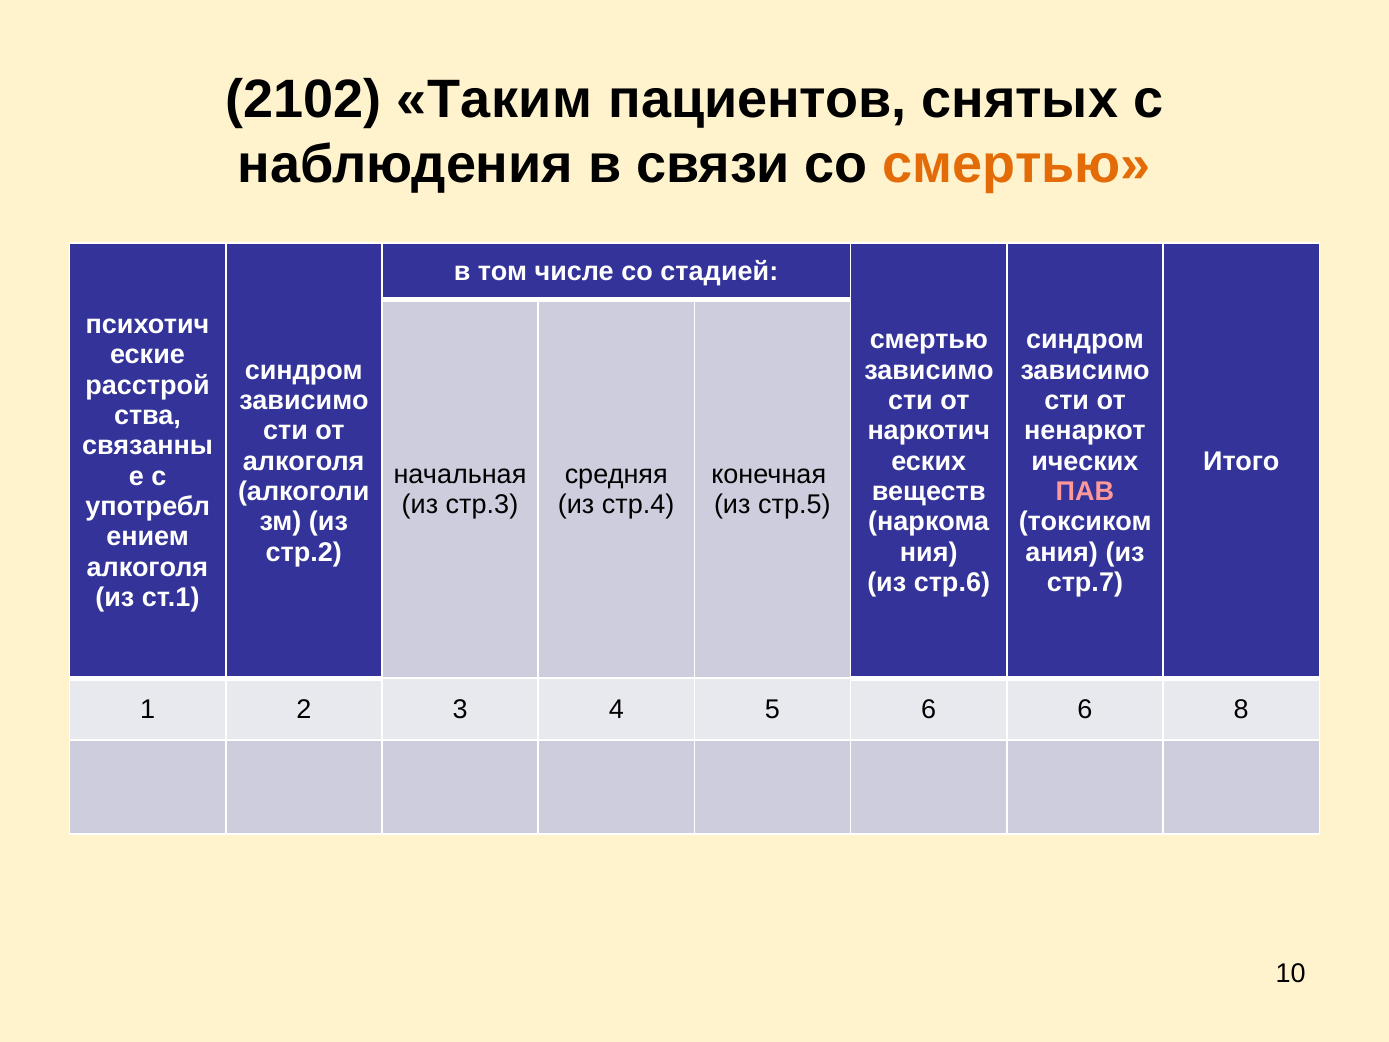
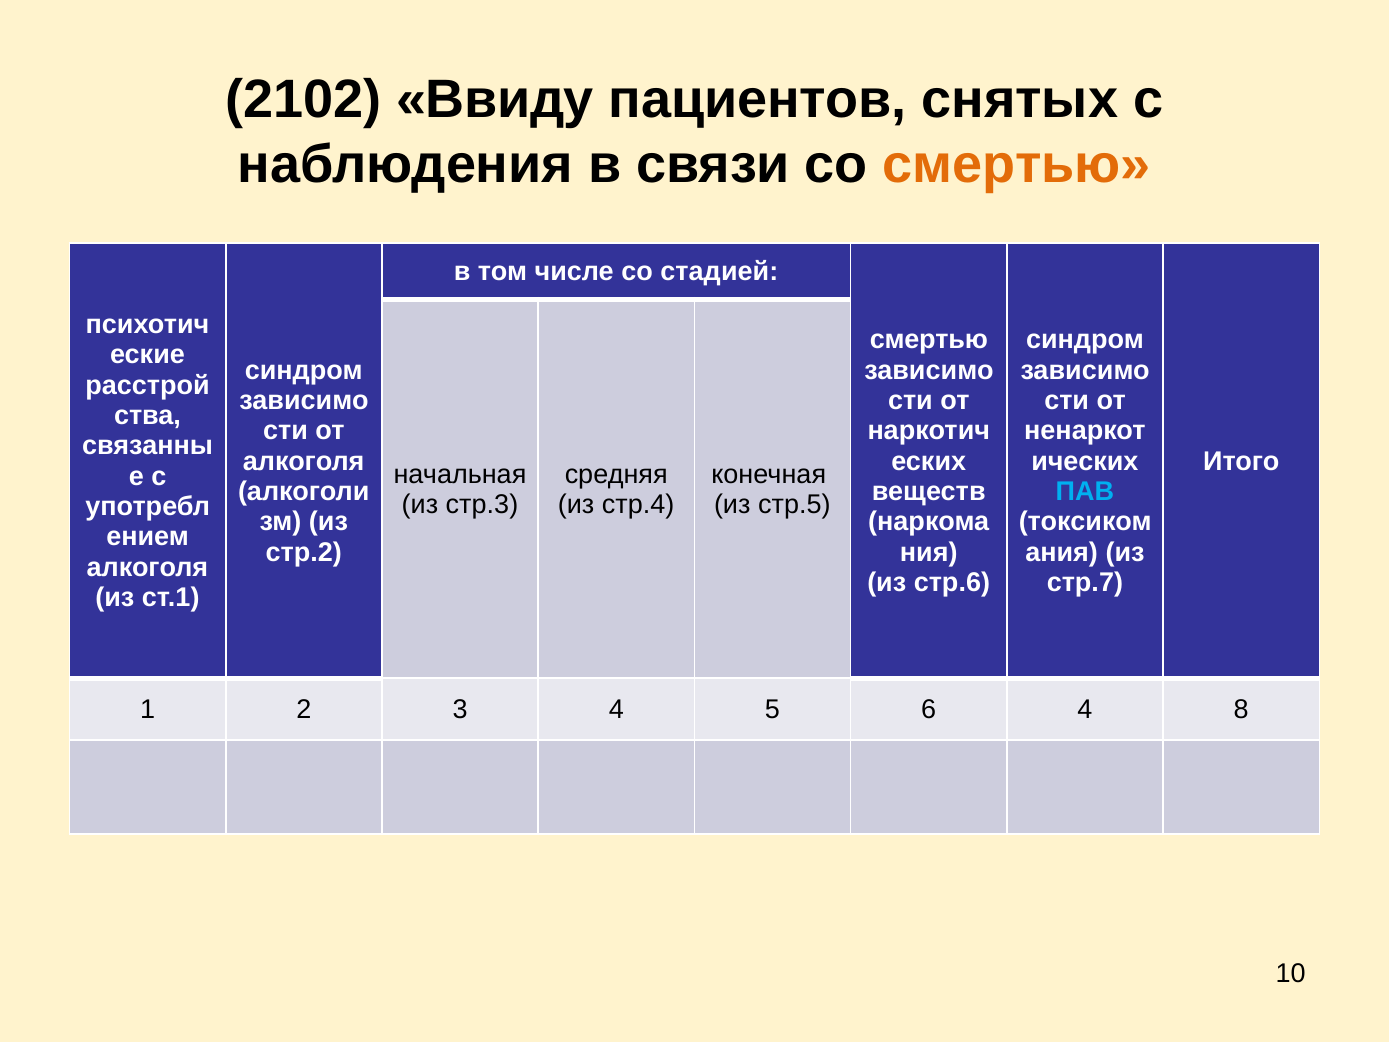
Таким: Таким -> Ввиду (495, 100)
ПАВ colour: pink -> light blue (1085, 491)
6 6: 6 -> 4 (1085, 709)
